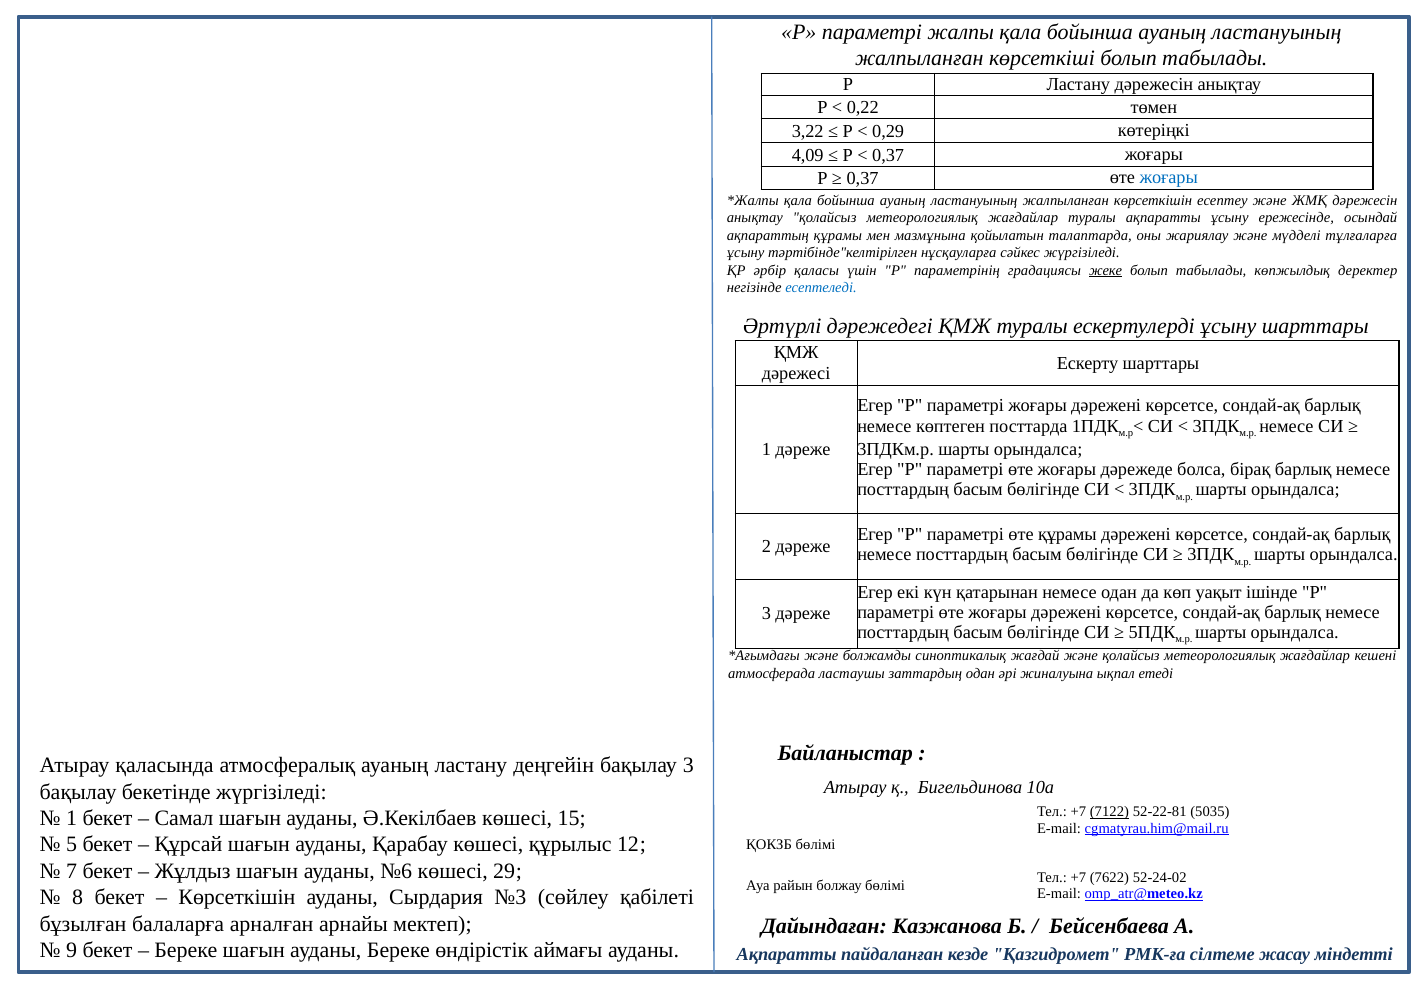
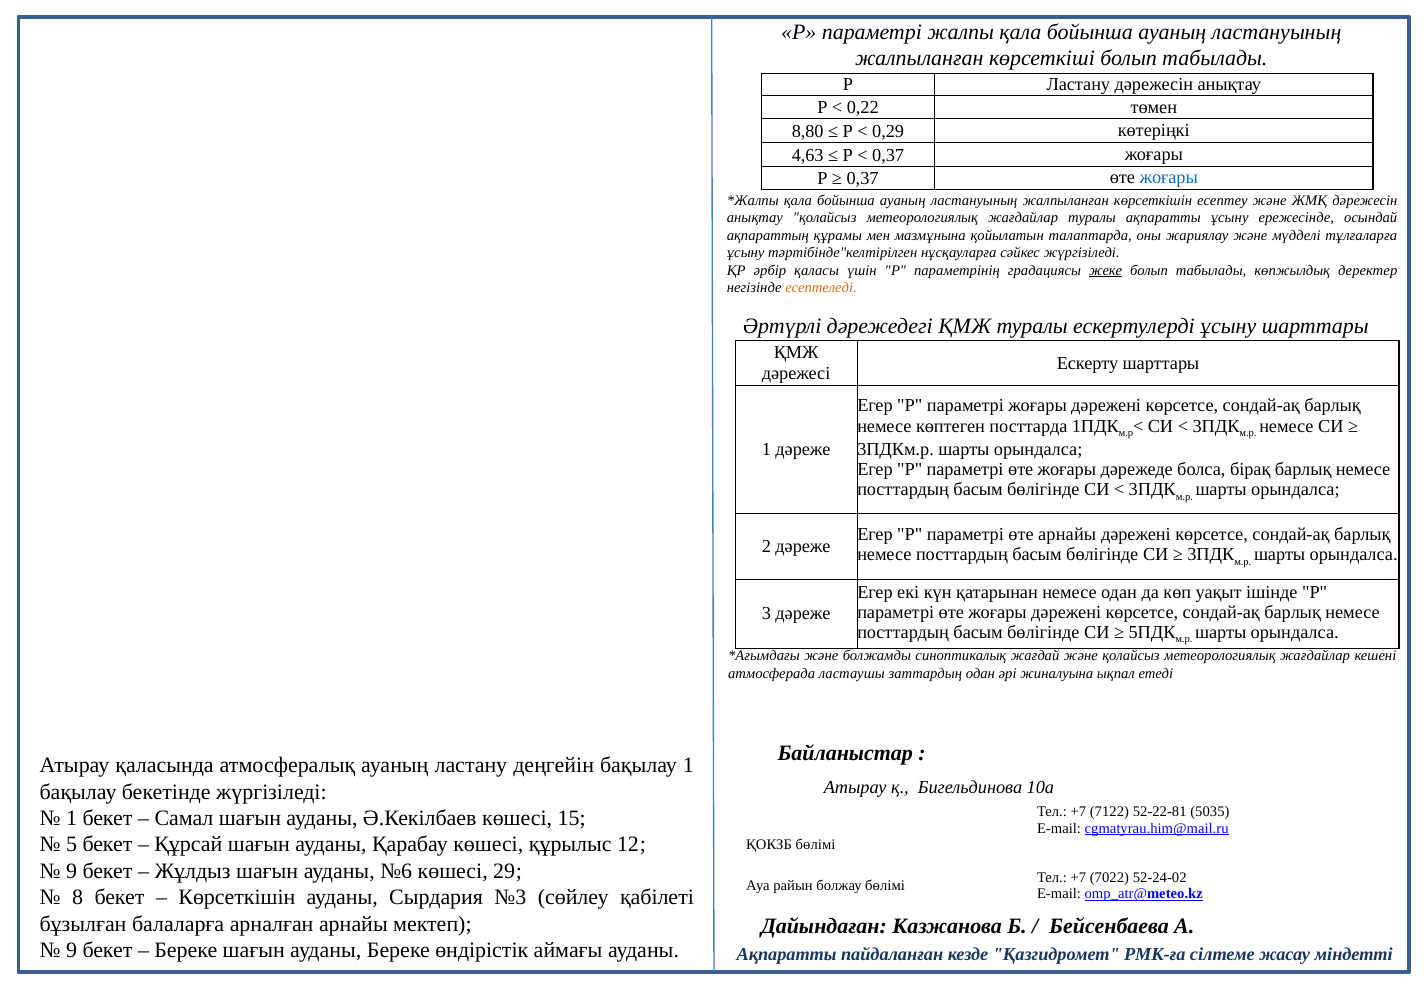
3,22: 3,22 -> 8,80 (808, 131)
4,09: 4,09 -> 4,63 (808, 155)
есептеледі colour: blue -> orange (821, 288)
өте құрамы: құрамы -> арнайы (1067, 534)
бақылау 3: 3 -> 1 (688, 765)
7122 underline: present -> none (1109, 812)
7: 7 -> 9 (72, 871)
7622: 7622 -> 7022 (1109, 877)
